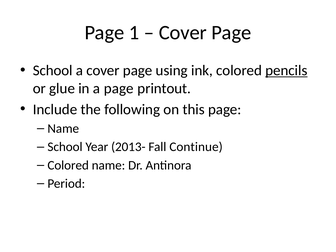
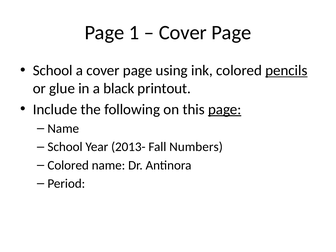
a page: page -> black (119, 88)
page underline: none -> present (225, 109)
Continue: Continue -> Numbers (196, 147)
